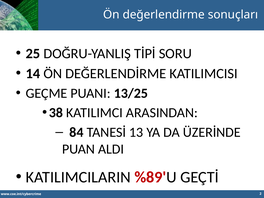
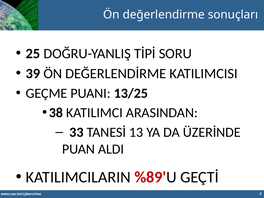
14: 14 -> 39 (33, 74)
84: 84 -> 33 (76, 132)
